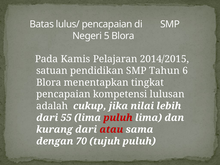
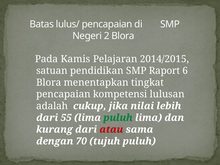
5: 5 -> 2 (107, 36)
Tahun: Tahun -> Raport (165, 71)
puluh colour: red -> green (118, 118)
